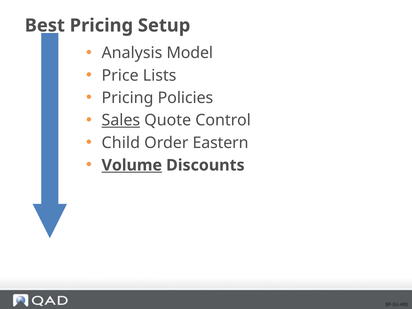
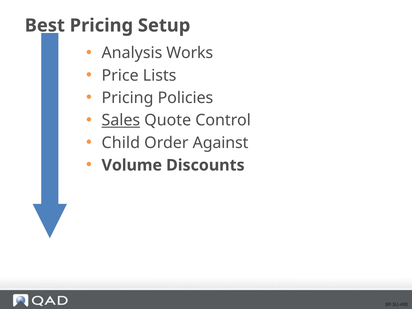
Model: Model -> Works (190, 53)
Eastern: Eastern -> Against (221, 143)
Volume underline: present -> none (132, 165)
